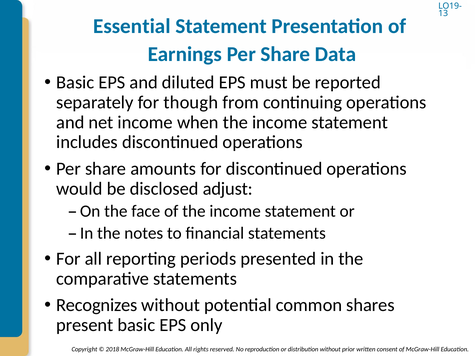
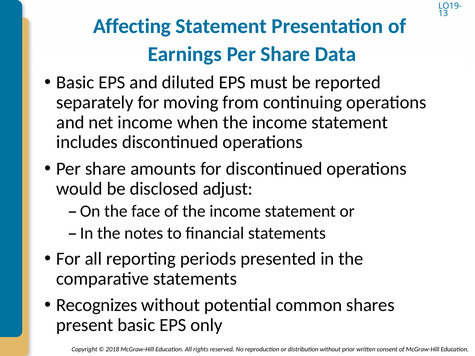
Essential: Essential -> Affecting (132, 26)
though: though -> moving (191, 102)
